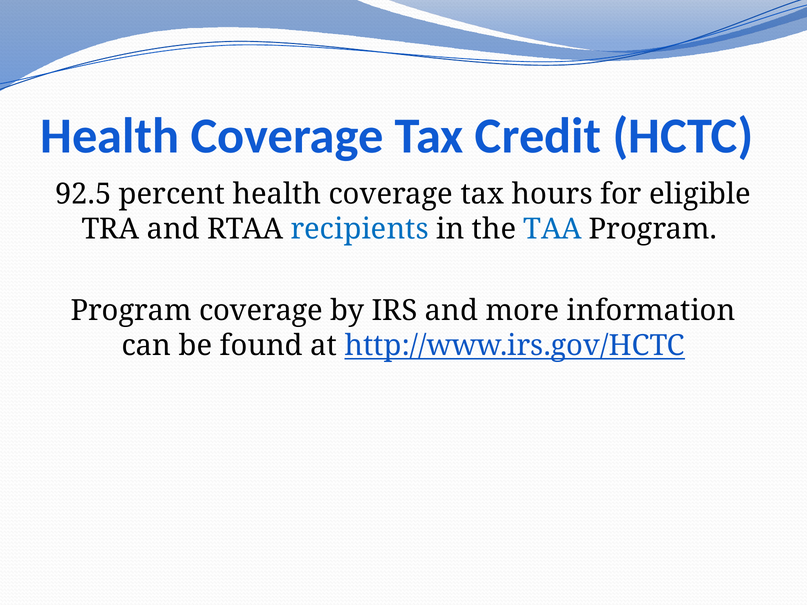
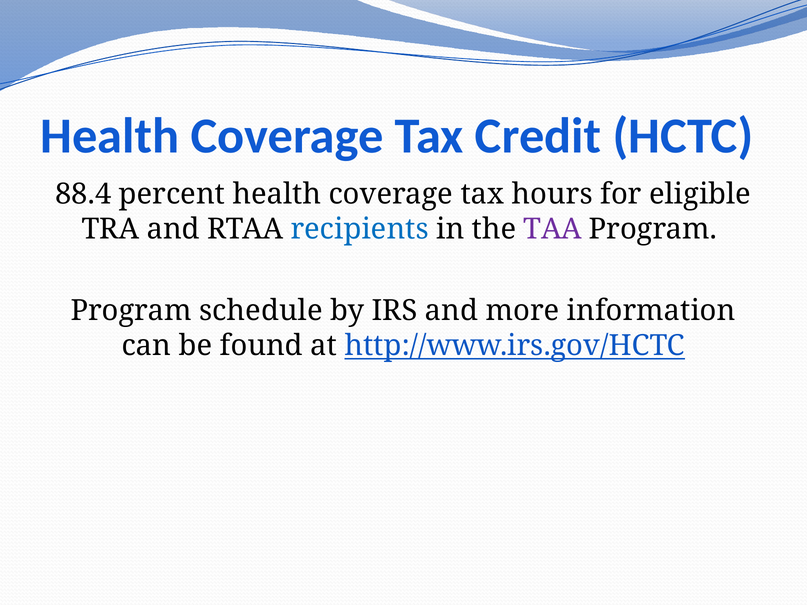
92.5: 92.5 -> 88.4 (83, 194)
TAA colour: blue -> purple (553, 229)
Program coverage: coverage -> schedule (261, 311)
